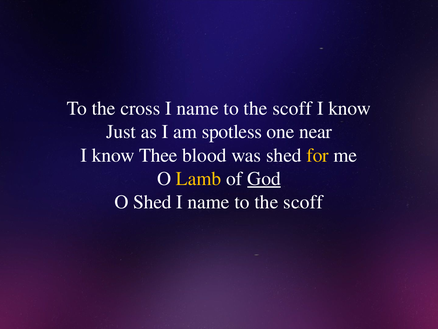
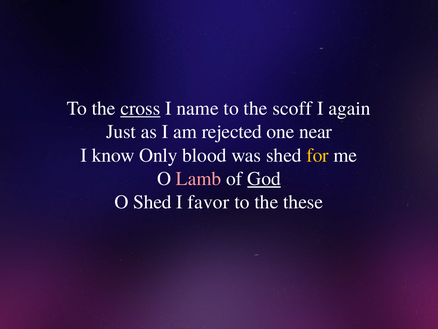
cross underline: none -> present (140, 108)
know: know -> again (350, 108)
spotless: spotless -> rejected (232, 132)
Thee: Thee -> Only (158, 155)
Lamb colour: yellow -> pink (199, 178)
name: name -> favor (208, 202)
scoff: scoff -> these (303, 202)
